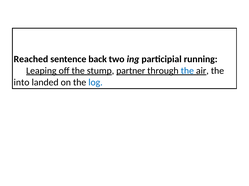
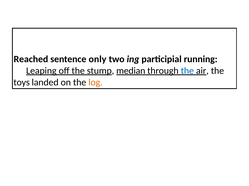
back: back -> only (98, 59)
partner: partner -> median (131, 71)
into: into -> toys (22, 83)
log colour: blue -> orange (96, 83)
